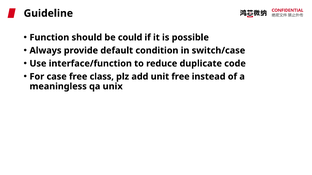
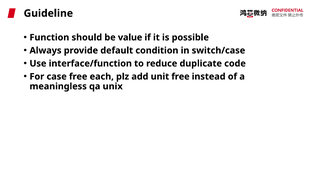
could: could -> value (130, 38)
class: class -> each (102, 77)
